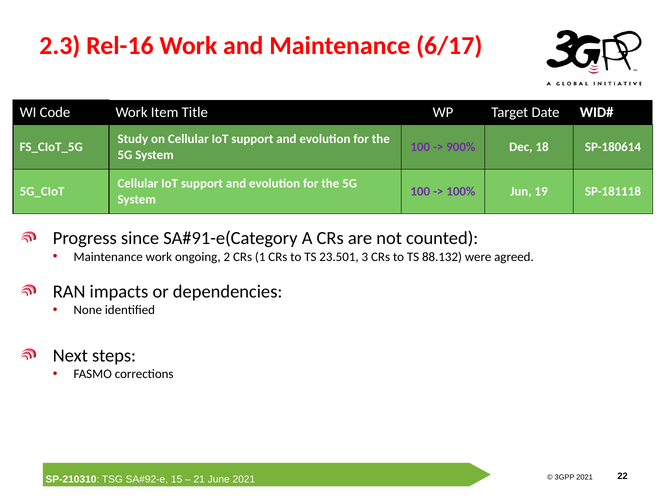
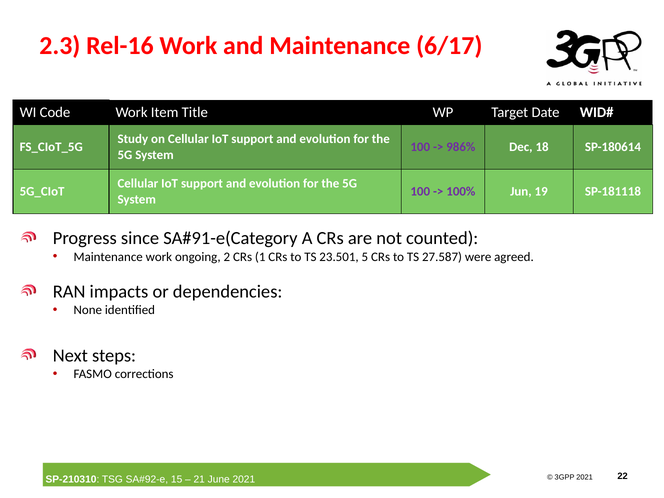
900%: 900% -> 986% (461, 147)
3: 3 -> 5 (365, 257)
88.132: 88.132 -> 27.587 (442, 257)
